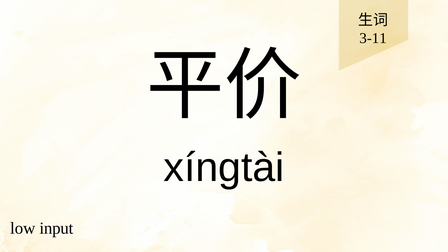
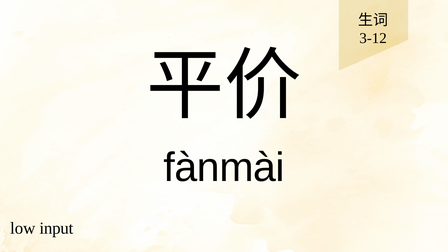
3-11: 3-11 -> 3-12 (373, 38)
xíngtài: xíngtài -> fànmài (224, 167)
